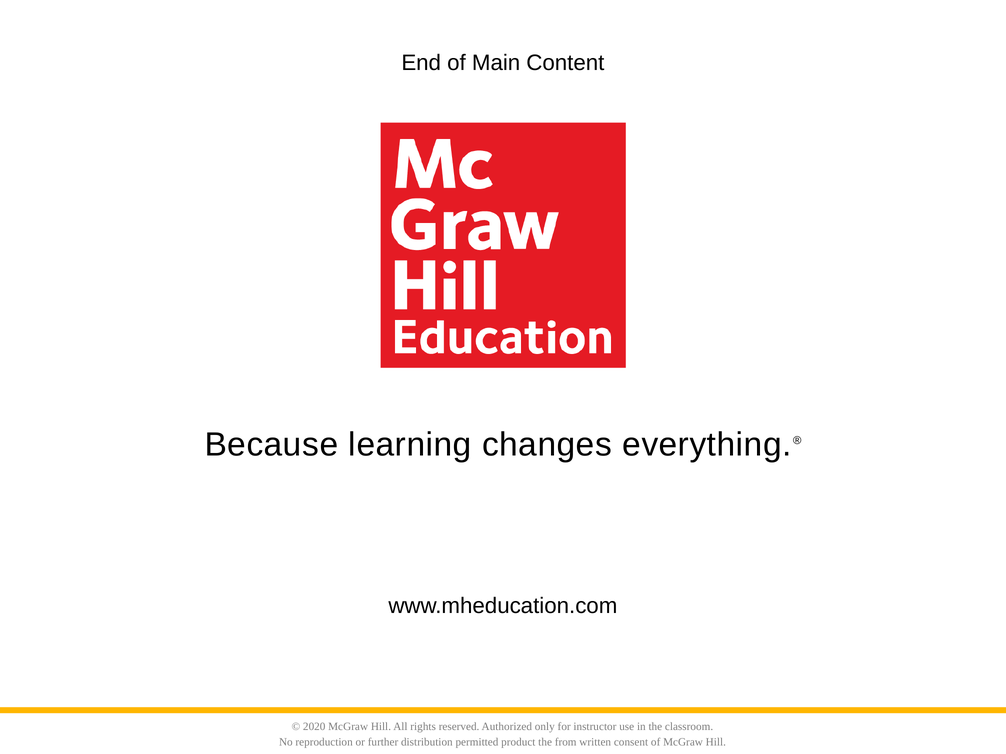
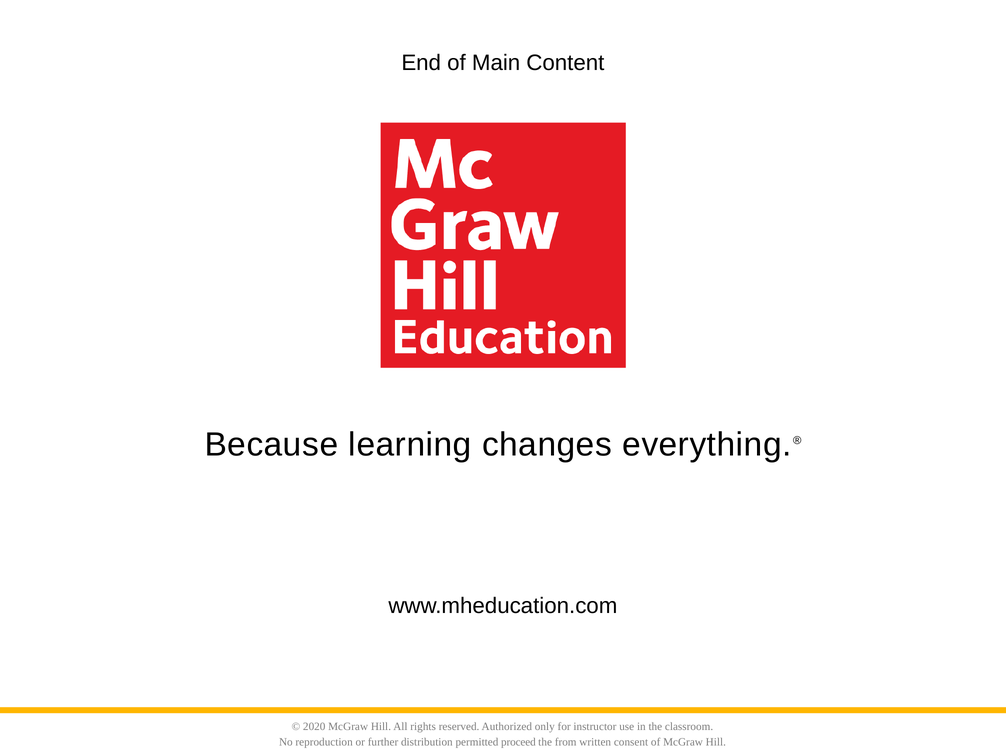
product: product -> proceed (518, 743)
